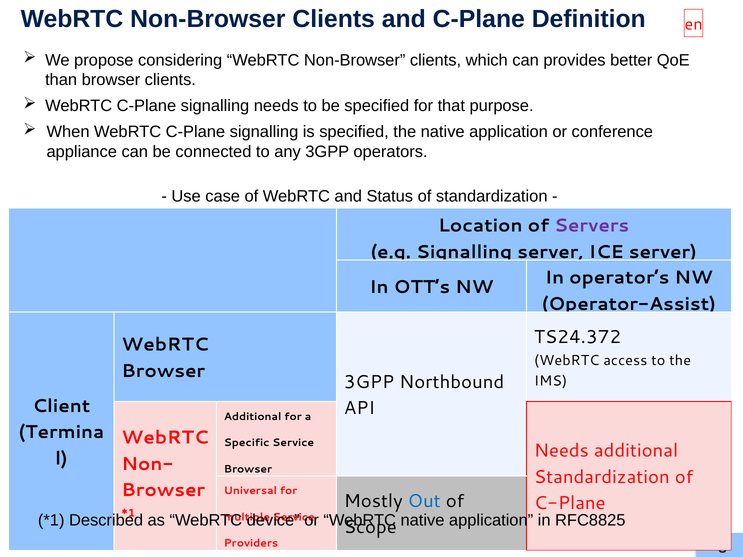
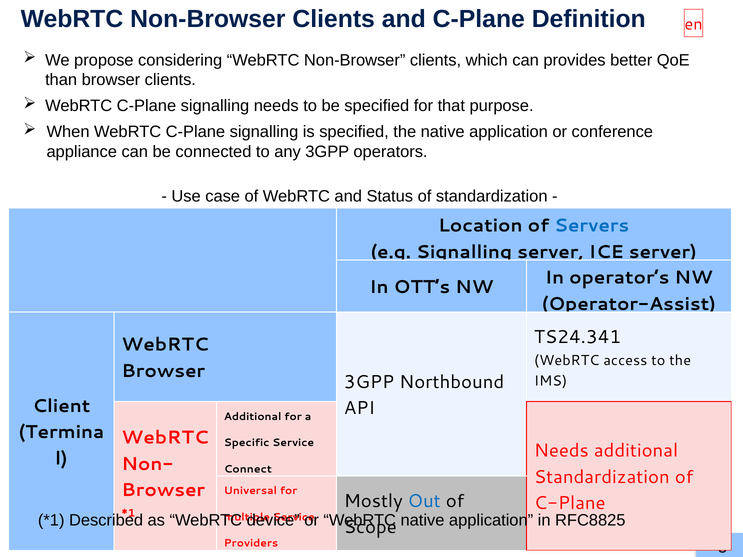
Servers colour: purple -> blue (592, 226)
TS24.372: TS24.372 -> TS24.341 (578, 337)
Browser: Browser -> Connect (248, 469)
